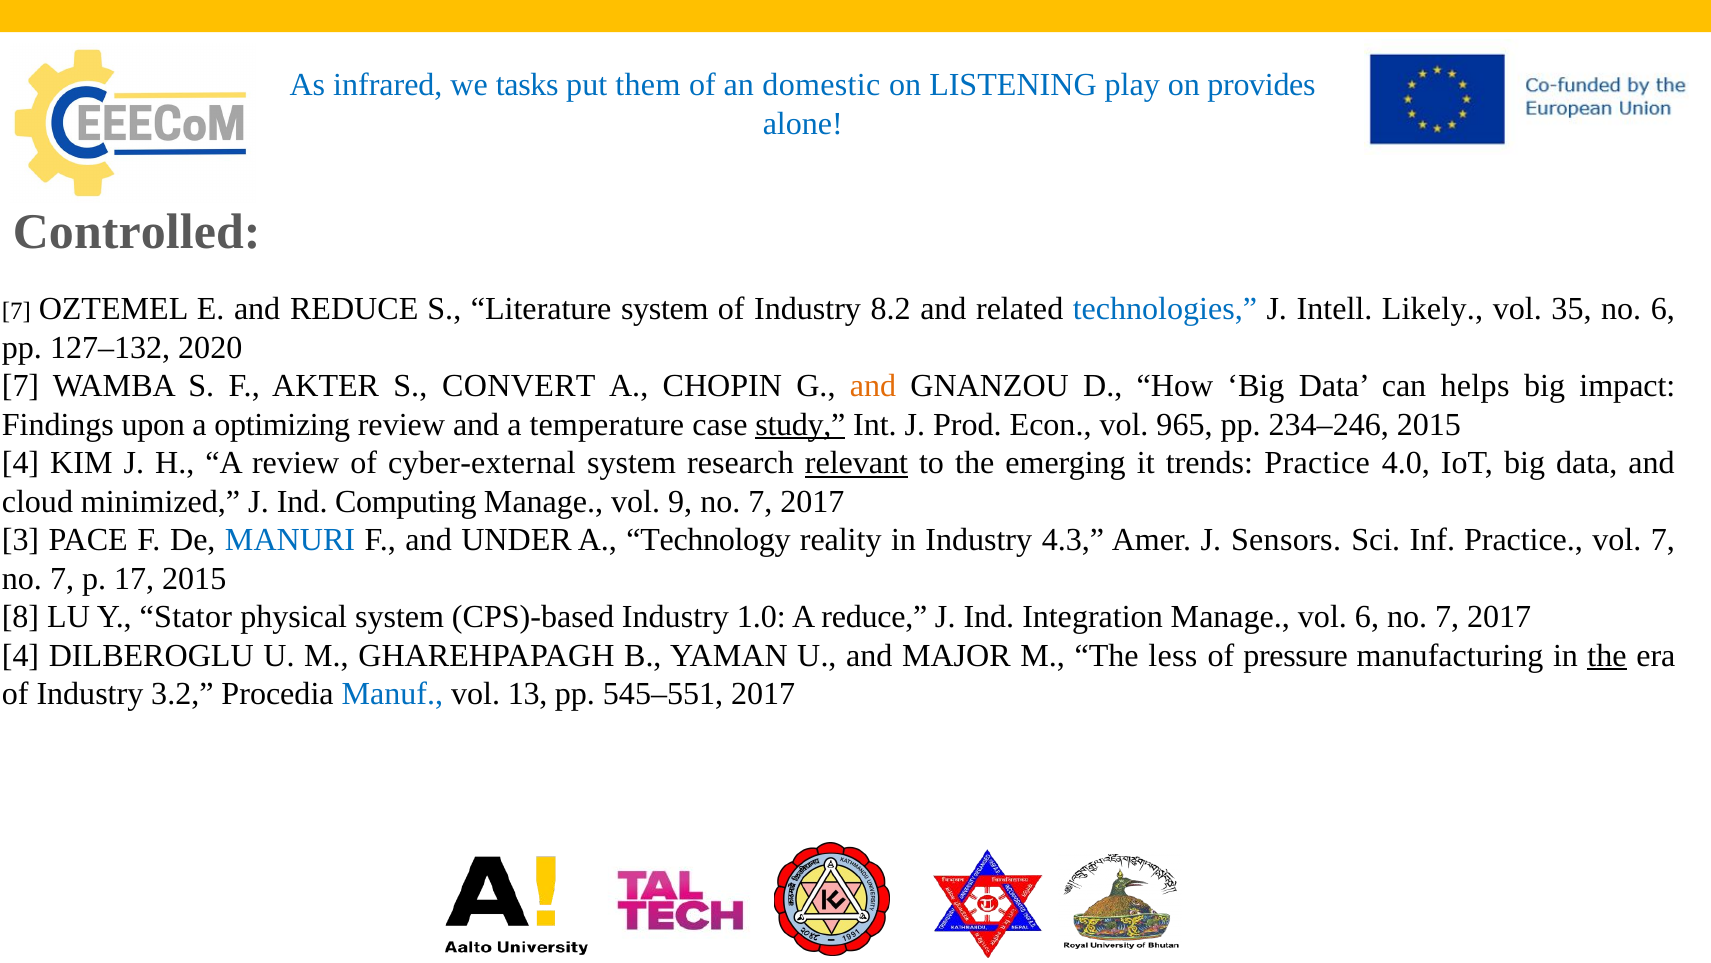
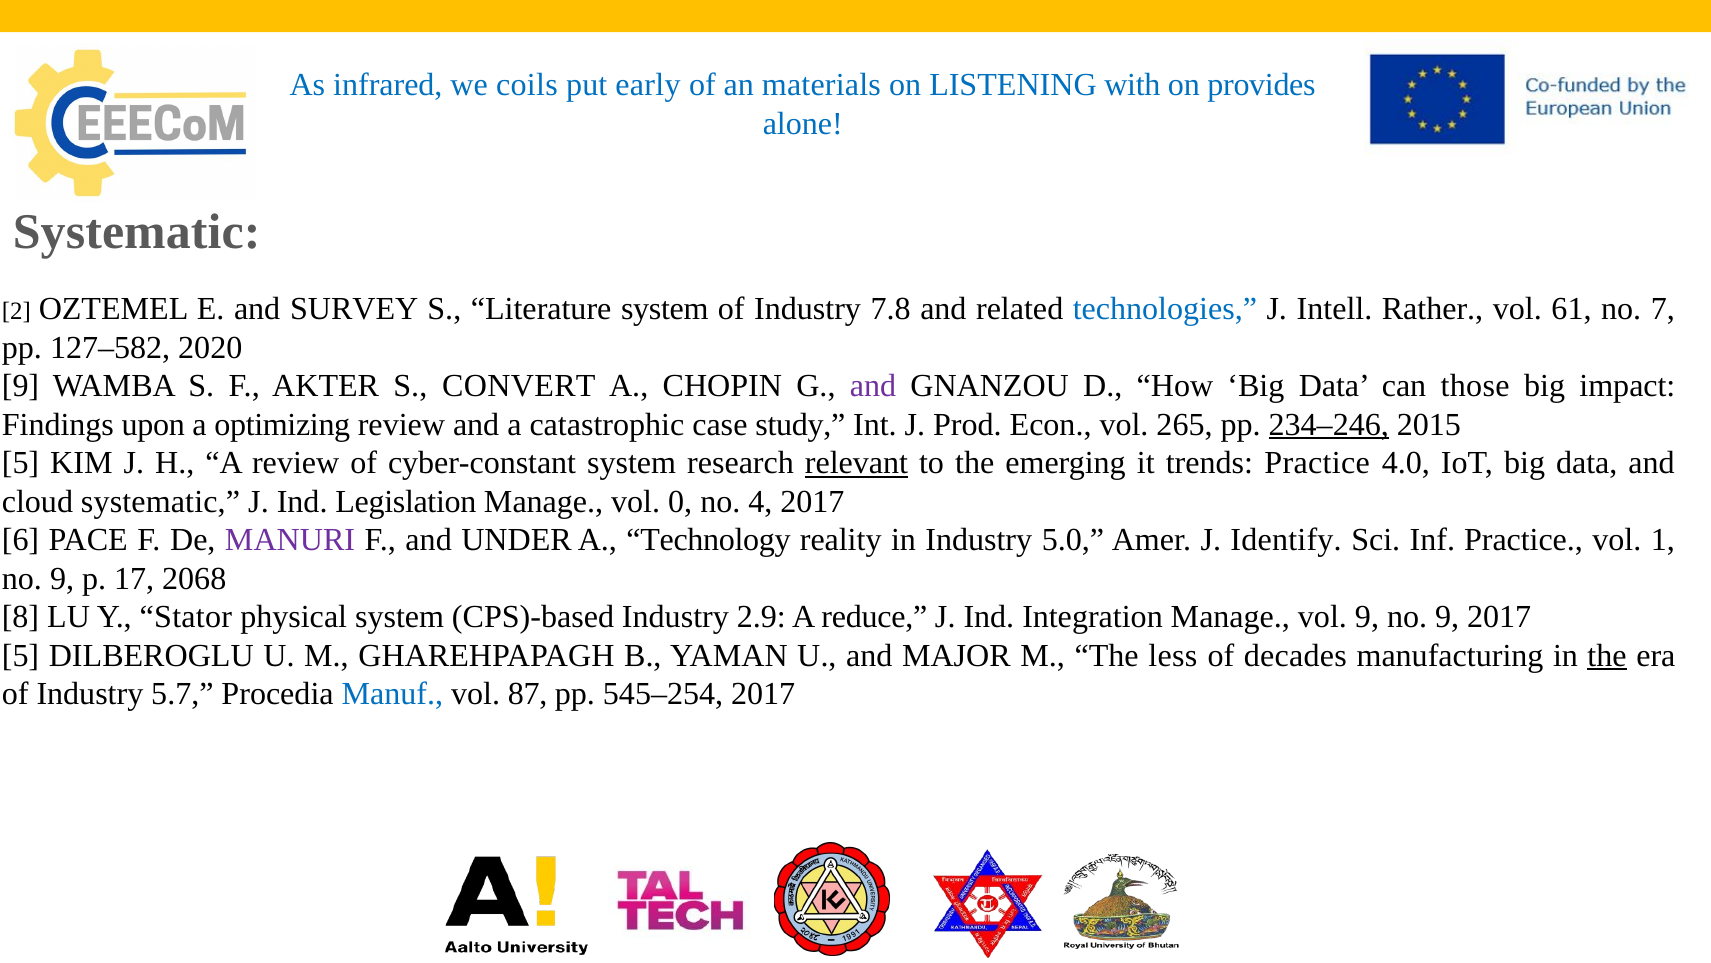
tasks: tasks -> coils (527, 85)
them: them -> early (648, 85)
domestic: domestic -> materials (821, 85)
play: play -> with (1132, 85)
Controlled: Controlled -> Systematic (137, 232)
7: 7 -> 2 (16, 311)
and REDUCE: REDUCE -> SURVEY (354, 309)
8.2: 8.2 -> 7.8 (891, 309)
Likely: Likely -> Rather (1433, 309)
35: 35 -> 61 (1572, 309)
no 6: 6 -> 7 (1663, 309)
127–132: 127–132 -> 127–582 (110, 347)
7: 7 -> 9 (21, 386)
and colour: orange -> purple (873, 386)
helps: helps -> those (1475, 386)
temperature: temperature -> catastrophic (607, 424)
study underline: present -> none (800, 424)
965: 965 -> 265 (1185, 424)
234–246 underline: none -> present (1329, 424)
4: 4 -> 5 (21, 463)
cyber-external: cyber-external -> cyber-constant (482, 463)
cloud minimized: minimized -> systematic (160, 501)
Computing: Computing -> Legislation (406, 501)
9: 9 -> 0 (680, 501)
7: 7 -> 4 (760, 501)
3: 3 -> 6 (21, 540)
MANURI colour: blue -> purple (290, 540)
4.3: 4.3 -> 5.0 (1073, 540)
Sensors: Sensors -> Identify (1286, 540)
vol 7: 7 -> 1 (1663, 540)
7: 7 -> 9 (62, 578)
17 2015: 2015 -> 2068 (194, 578)
1.0: 1.0 -> 2.9 (761, 617)
vol 6: 6 -> 9 (1367, 617)
7: 7 -> 9 (1447, 617)
4: 4 -> 5 (21, 655)
pressure: pressure -> decades (1295, 655)
3.2: 3.2 -> 5.7 (182, 694)
13: 13 -> 87 (528, 694)
545–551: 545–551 -> 545–254 (663, 694)
